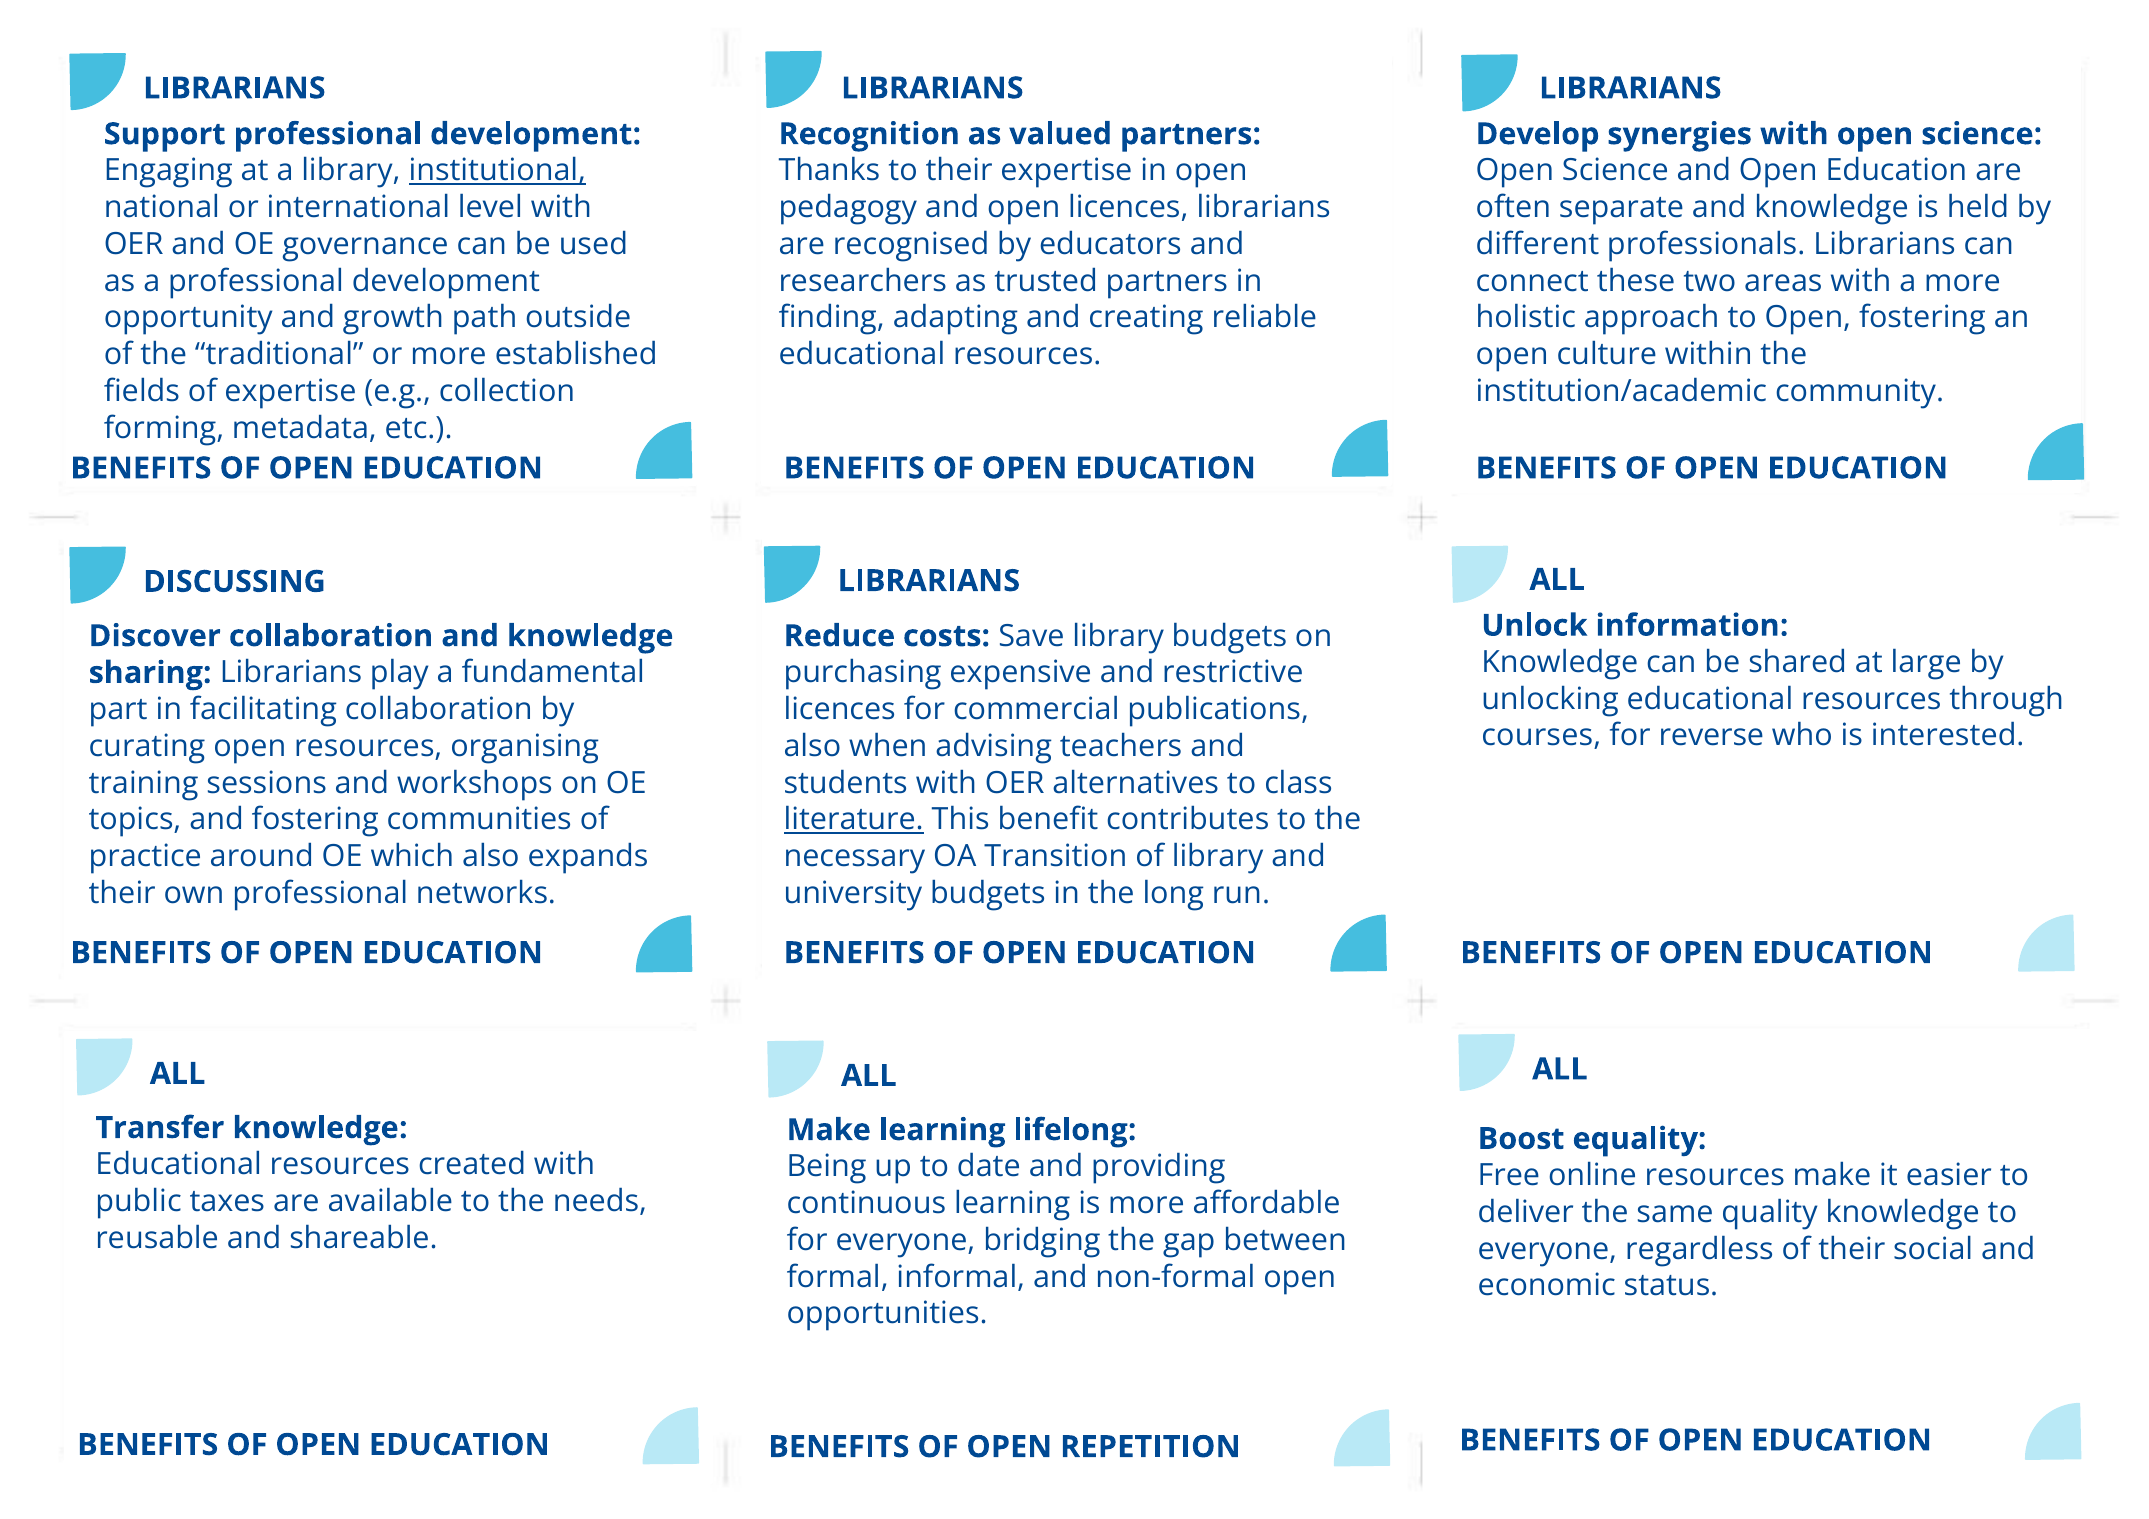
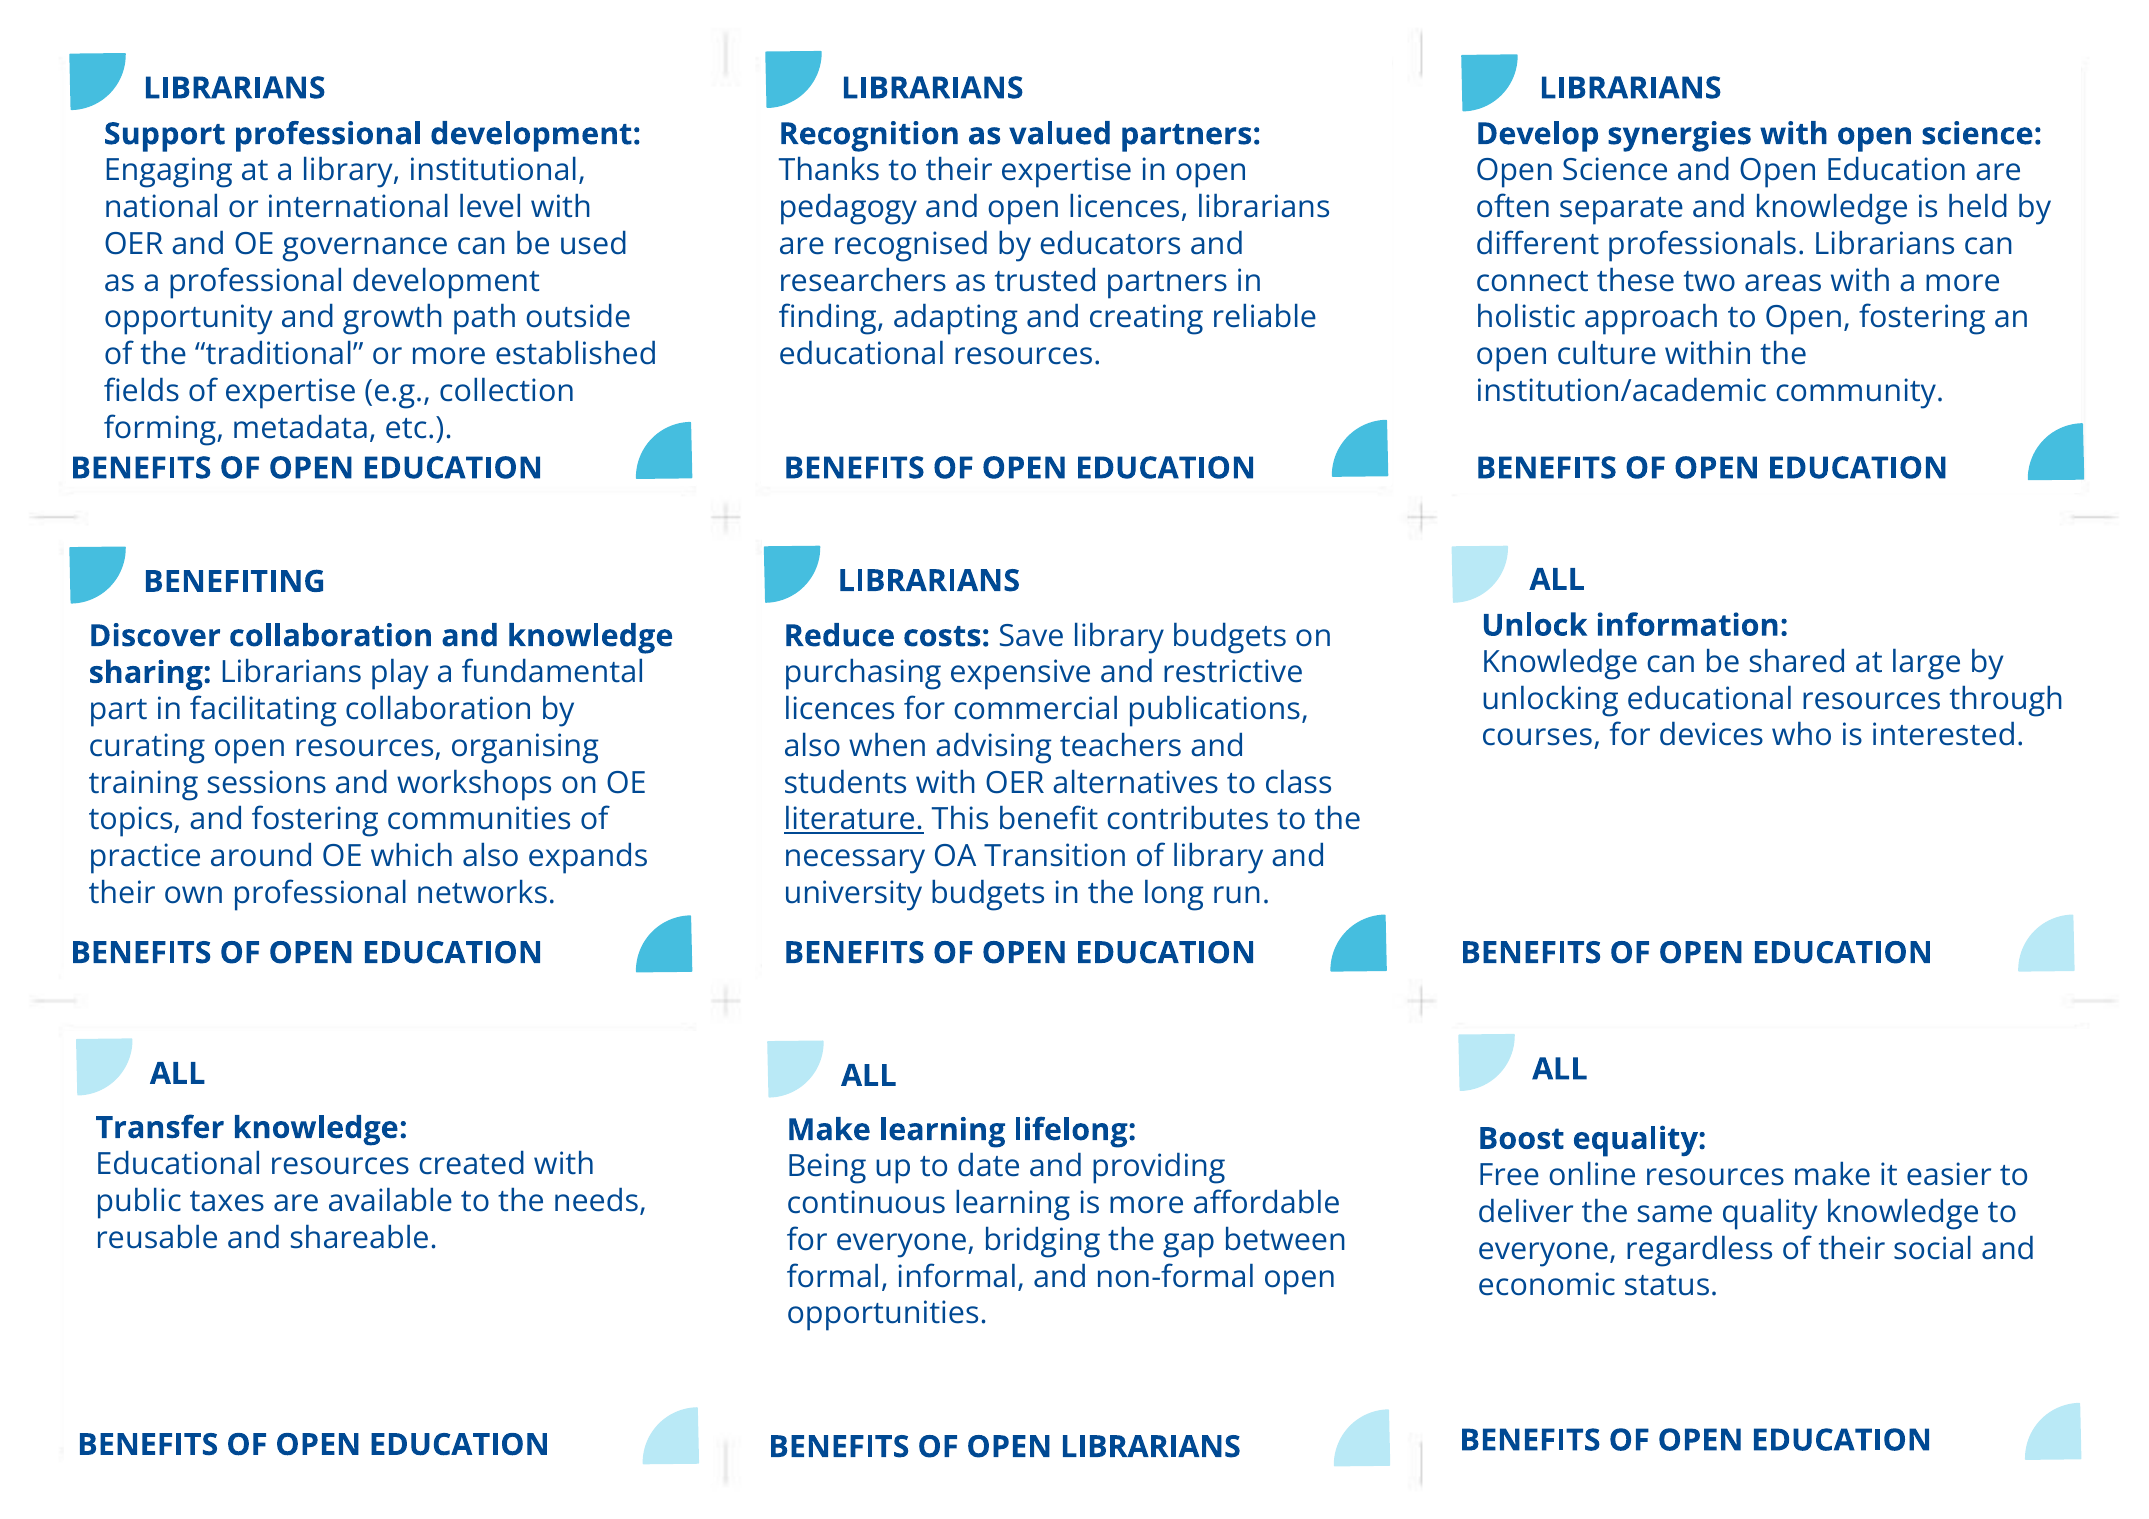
institutional underline: present -> none (497, 171)
DISCUSSING: DISCUSSING -> BENEFITING (234, 582)
reverse: reverse -> devices (1711, 736)
OPEN REPETITION: REPETITION -> LIBRARIANS (1150, 1447)
